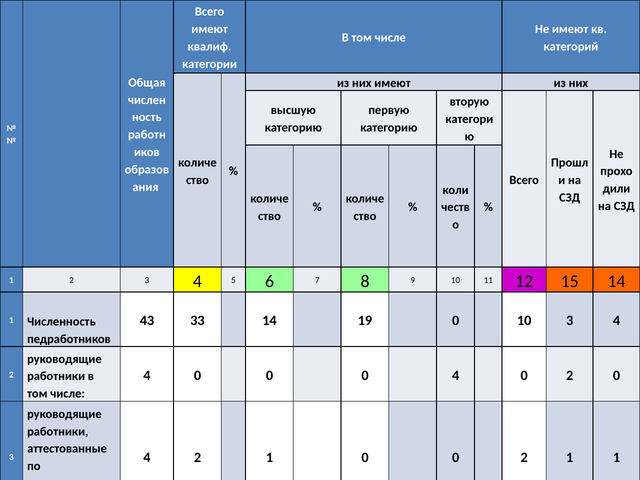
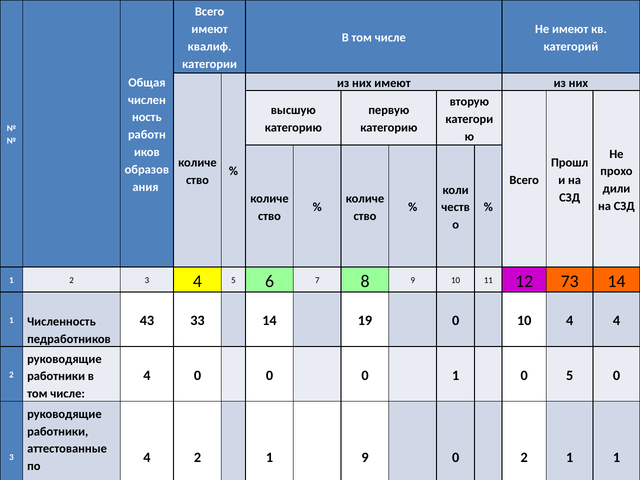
15: 15 -> 73 (570, 281)
10 3: 3 -> 4 (570, 321)
0 4: 4 -> 1 (456, 375)
2: 2 -> 5 (570, 375)
1 0: 0 -> 9 (365, 458)
